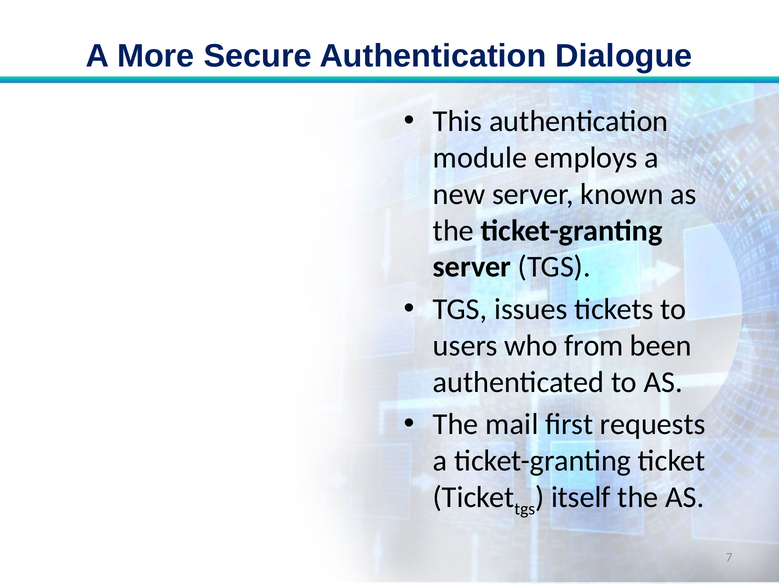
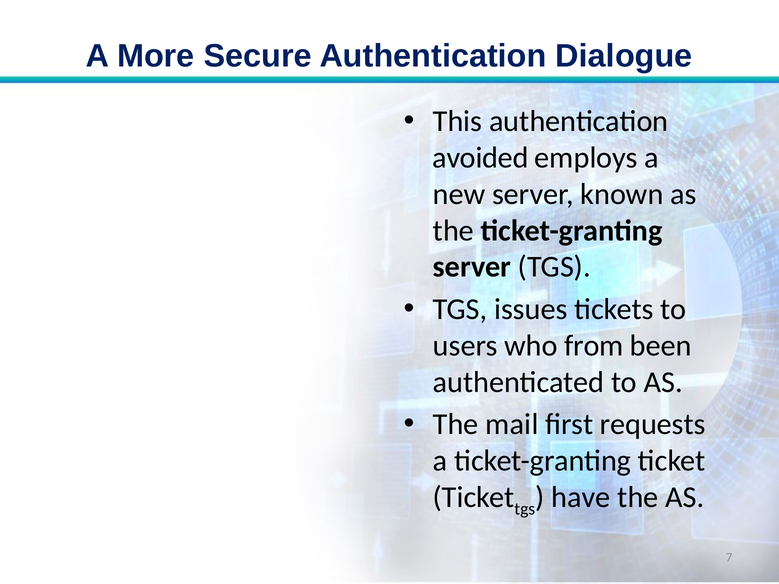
module: module -> avoided (480, 158)
itself: itself -> have (581, 497)
